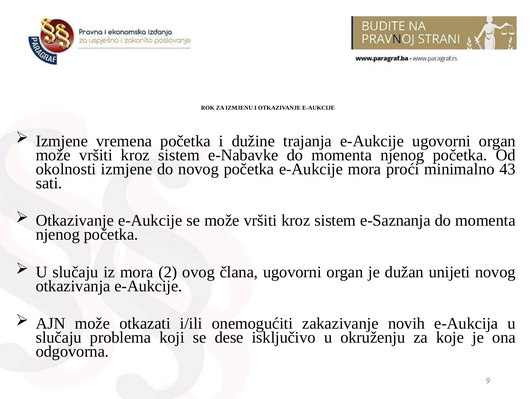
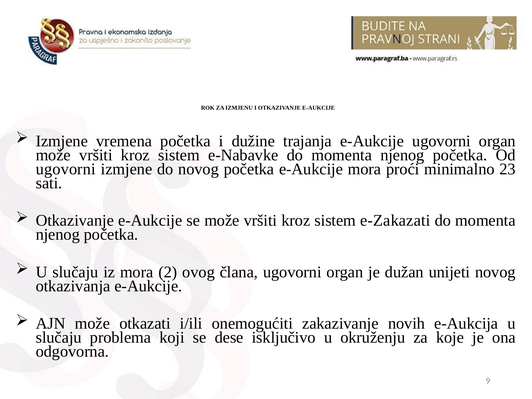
okolnosti: okolnosti -> ugovorni (66, 169)
43: 43 -> 23 (508, 169)
e-Saznanja: e-Saznanja -> e-Zakazati (395, 221)
